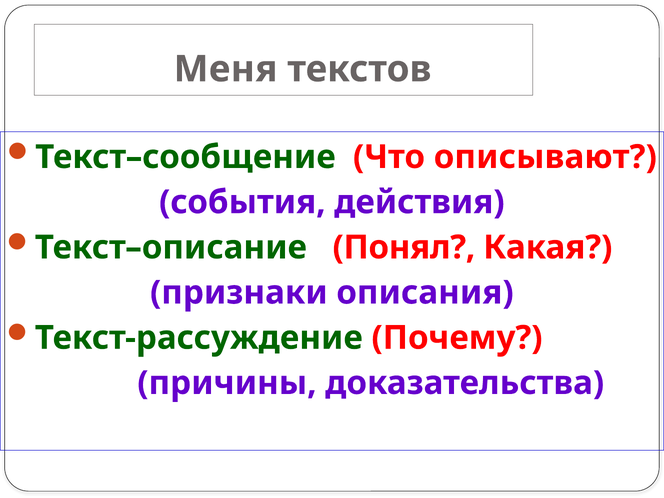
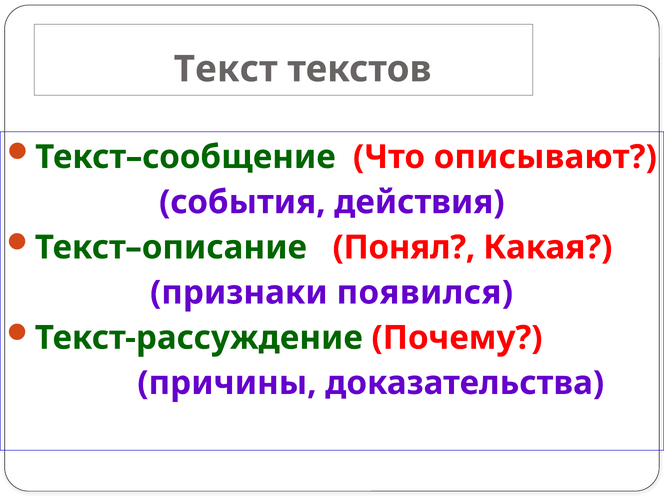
Меня: Меня -> Текст (226, 69)
описания: описания -> появился (425, 293)
